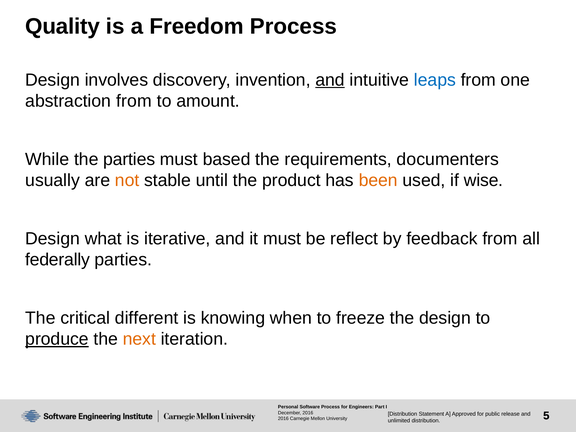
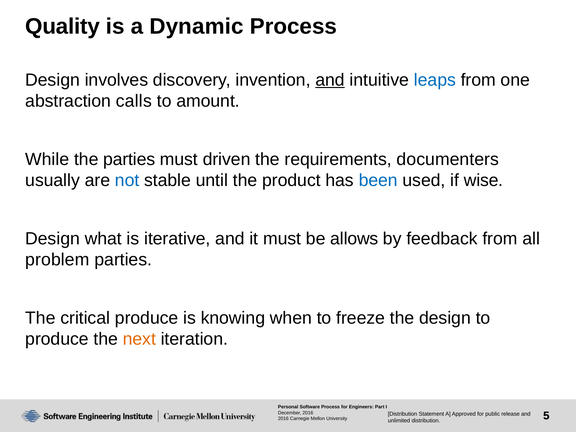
Freedom: Freedom -> Dynamic (197, 26)
abstraction from: from -> calls (134, 101)
based: based -> driven (227, 159)
not colour: orange -> blue (127, 180)
been colour: orange -> blue (378, 180)
reflect: reflect -> allows (354, 239)
federally: federally -> problem (57, 260)
critical different: different -> produce (147, 318)
produce underline: present -> none (57, 339)
